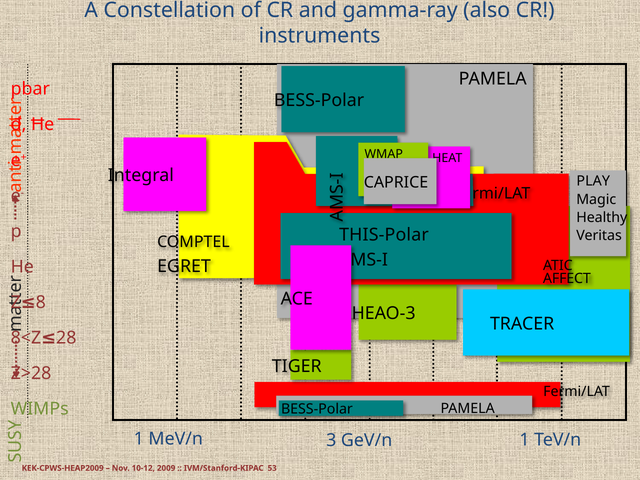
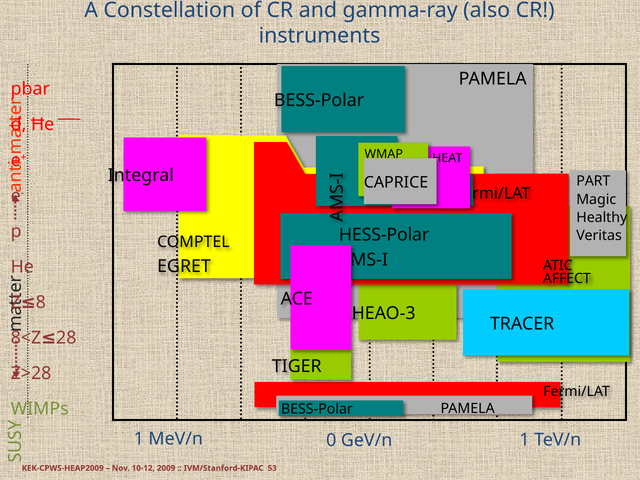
PLAY: PLAY -> PART (593, 181)
THIS-Polar: THIS-Polar -> HESS-Polar (384, 235)
3: 3 -> 0 (331, 441)
